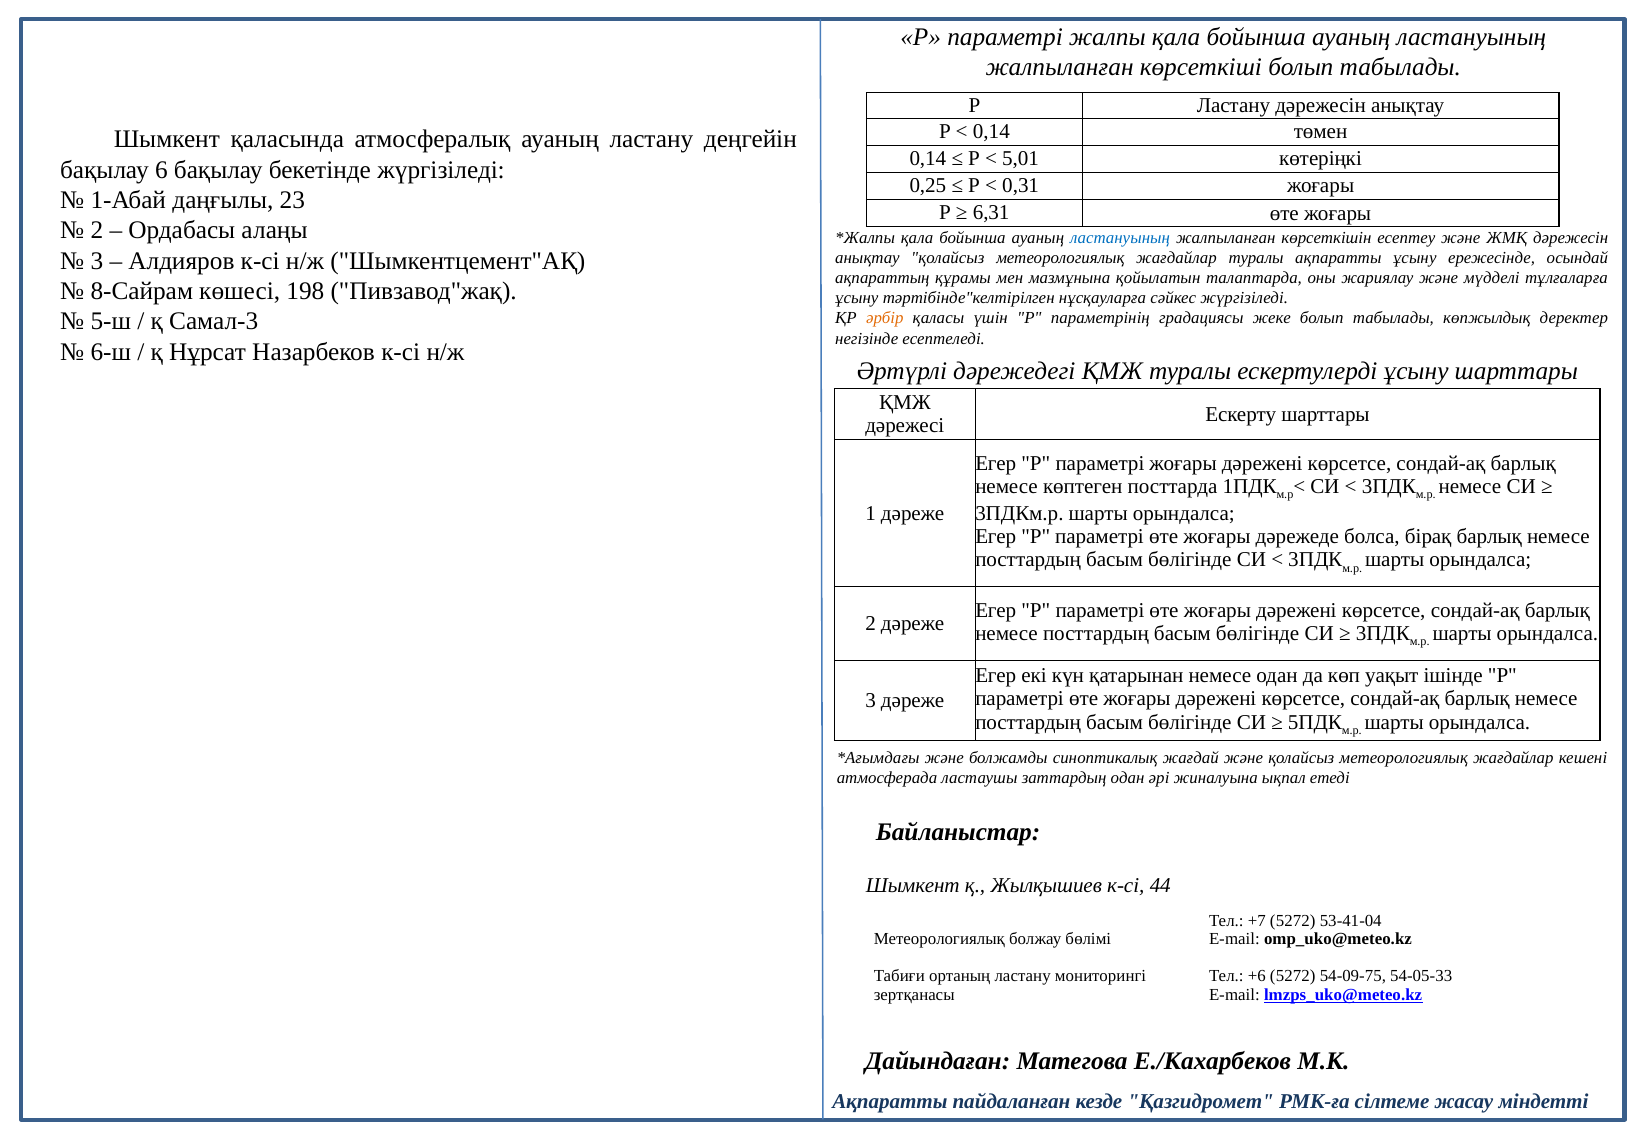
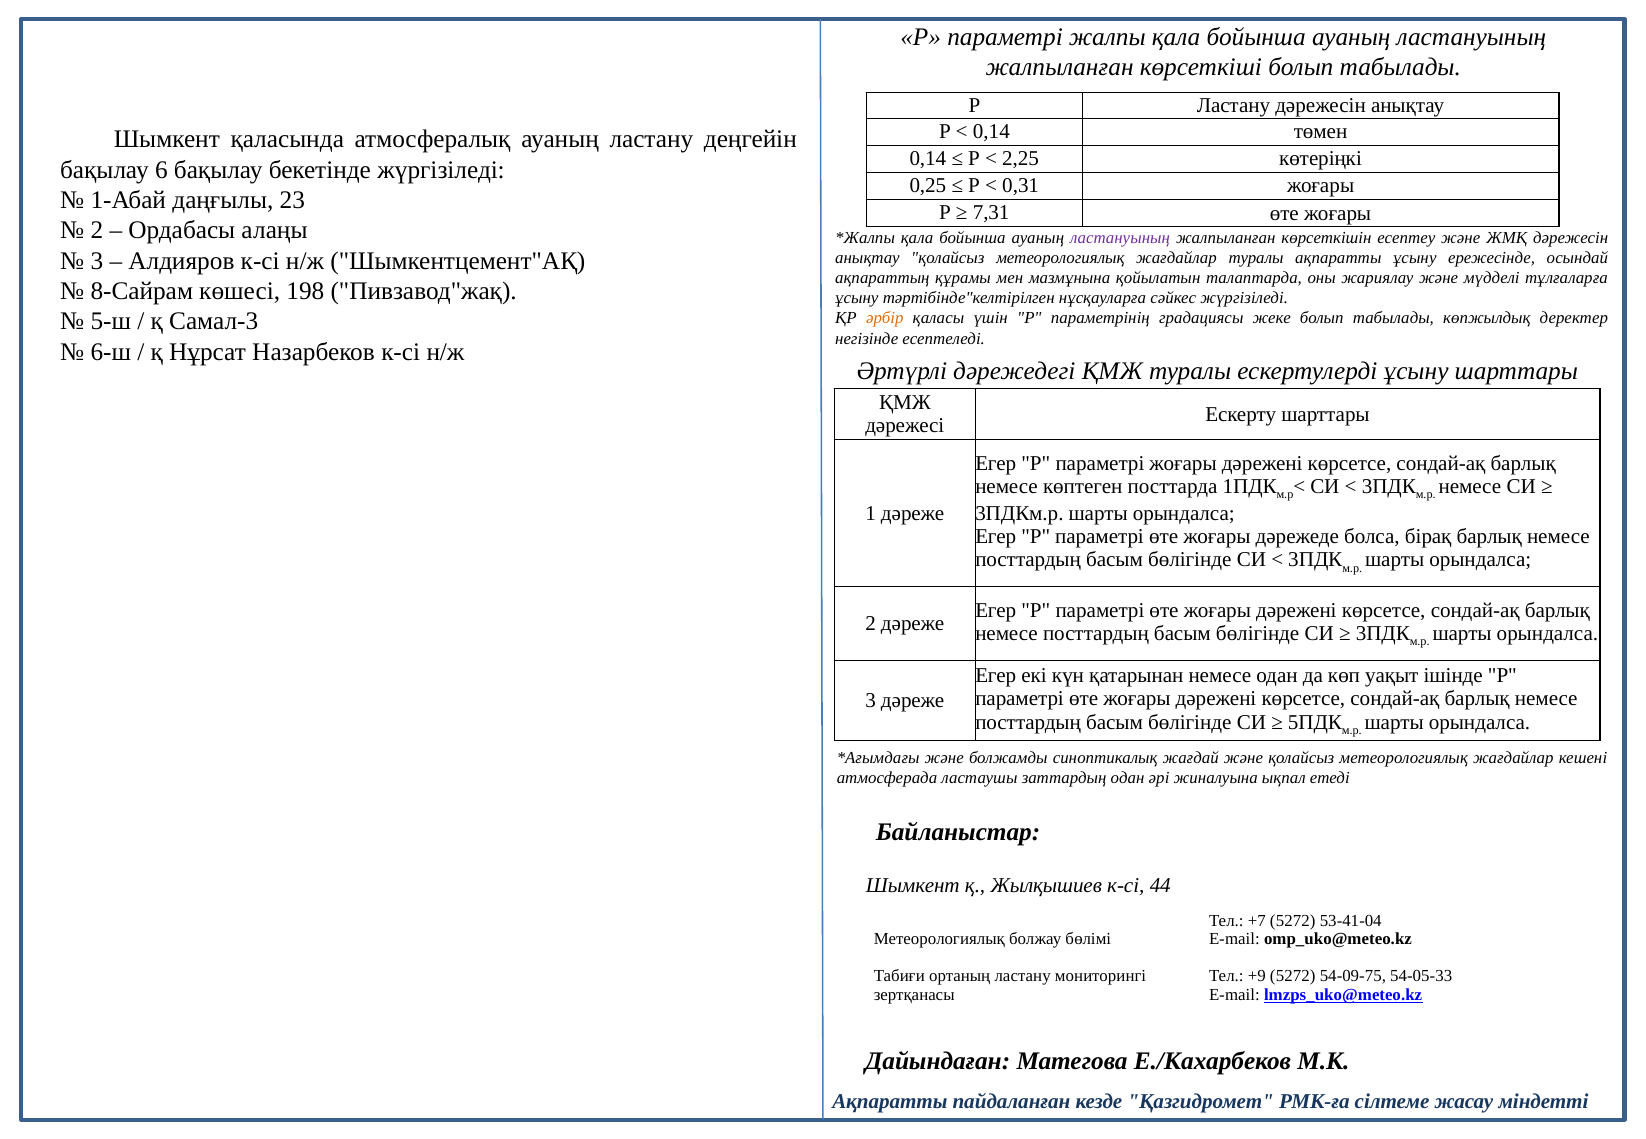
5,01: 5,01 -> 2,25 (1021, 159)
6,31: 6,31 -> 7,31 (991, 213)
ластануының colour: blue -> purple (1120, 238)
+6: +6 -> +9 (1257, 977)
